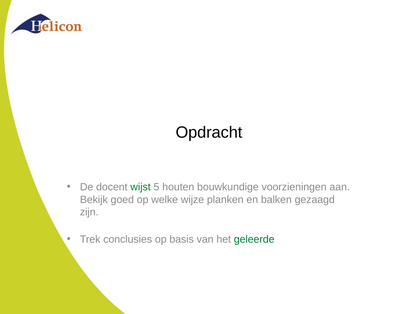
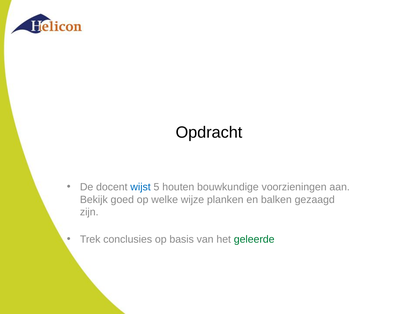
wijst colour: green -> blue (141, 187)
